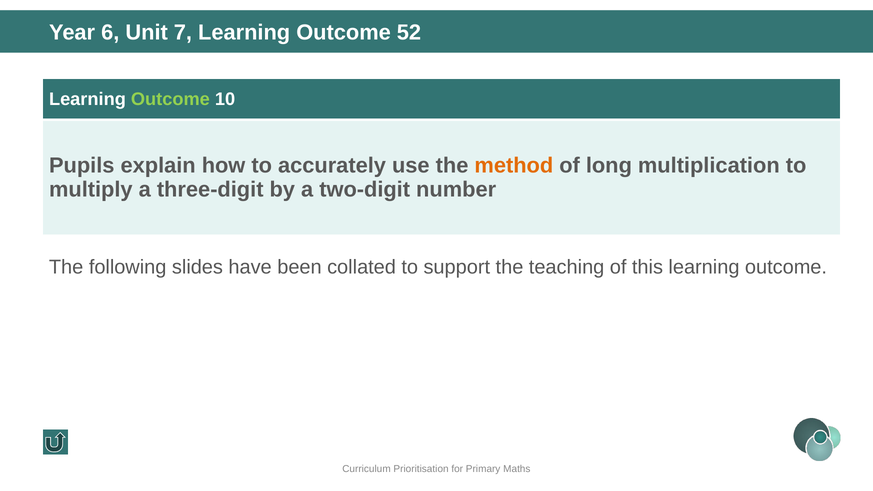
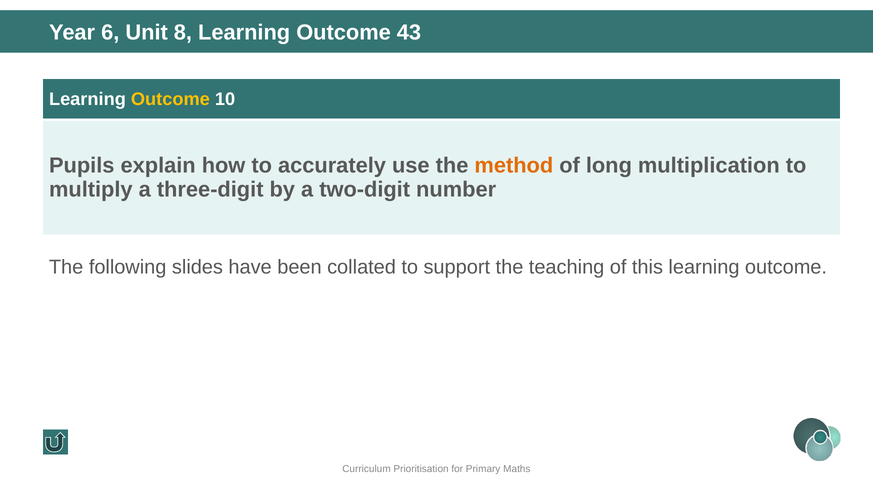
7: 7 -> 8 (183, 33)
52: 52 -> 43 (409, 33)
Outcome colour: light green -> yellow (170, 99)
